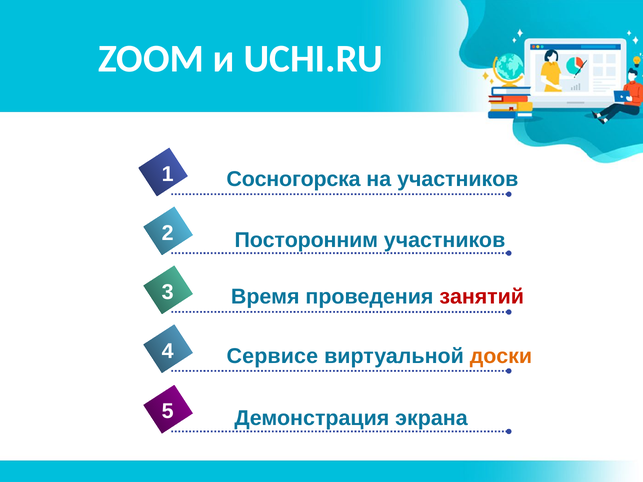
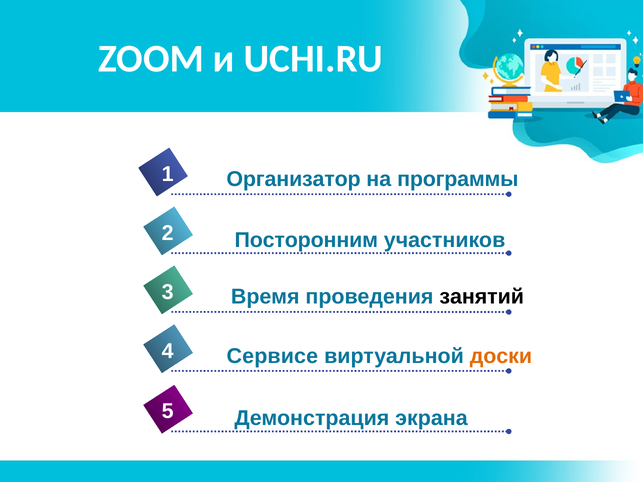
Сосногорска: Сосногорска -> Организатор (294, 179)
на участников: участников -> программы (458, 179)
занятий colour: red -> black (482, 297)
